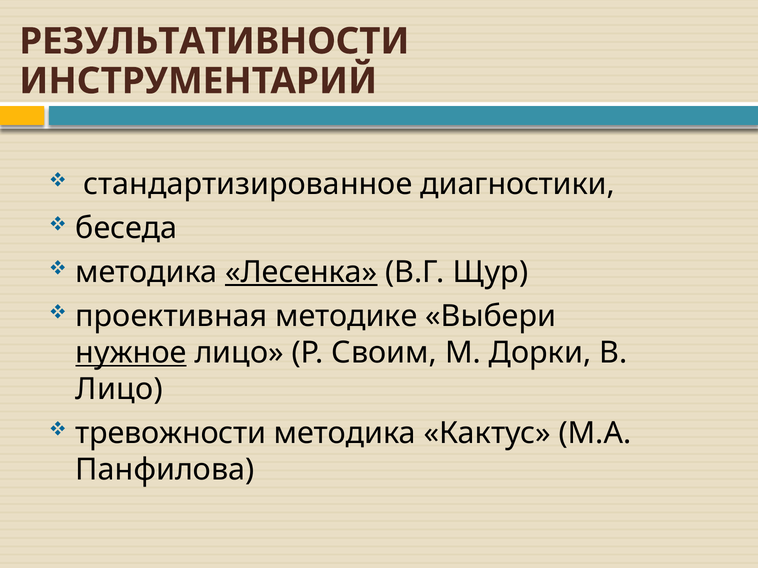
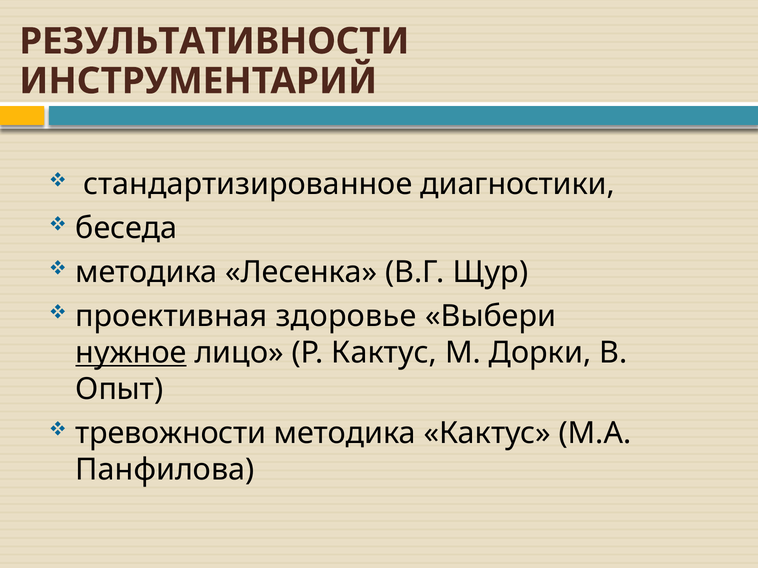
Лесенка underline: present -> none (301, 272)
методике: методике -> здоровье (346, 316)
Р Своим: Своим -> Кактус (384, 353)
Лицо: Лицо -> Опыт (119, 390)
